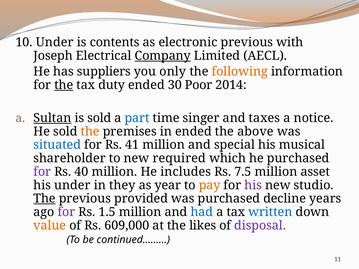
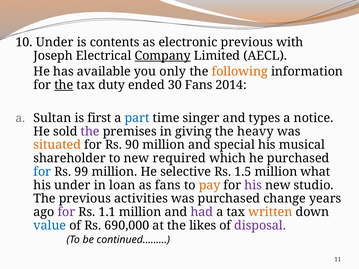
suppliers: suppliers -> available (104, 72)
30 Poor: Poor -> Fans (199, 85)
Sultan underline: present -> none (52, 118)
is sold: sold -> first (99, 118)
taxes: taxes -> types (264, 118)
the colour: orange -> purple (90, 132)
in ended: ended -> giving (193, 132)
above: above -> heavy (255, 132)
situated colour: blue -> orange (57, 145)
41: 41 -> 90 (132, 145)
for colour: purple -> blue (42, 172)
40: 40 -> 99 (81, 172)
includes: includes -> selective (186, 172)
7.5: 7.5 -> 1.5 (243, 172)
asset: asset -> what (315, 172)
they: they -> loan (122, 185)
as year: year -> fans (168, 185)
The underline: present -> none (45, 199)
provided: provided -> activities (141, 199)
decline: decline -> change (285, 199)
1.5: 1.5 -> 1.1 (107, 212)
had colour: blue -> purple (202, 212)
written colour: blue -> orange (270, 212)
value colour: orange -> blue (50, 226)
609,000: 609,000 -> 690,000 (127, 226)
